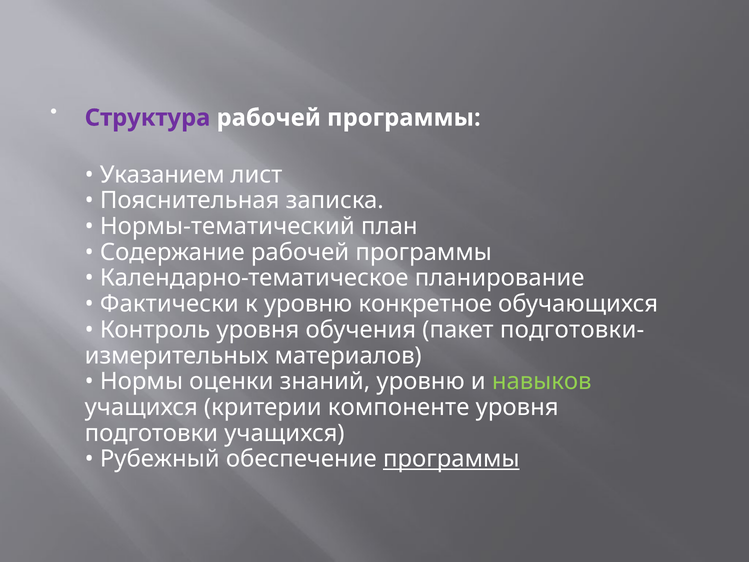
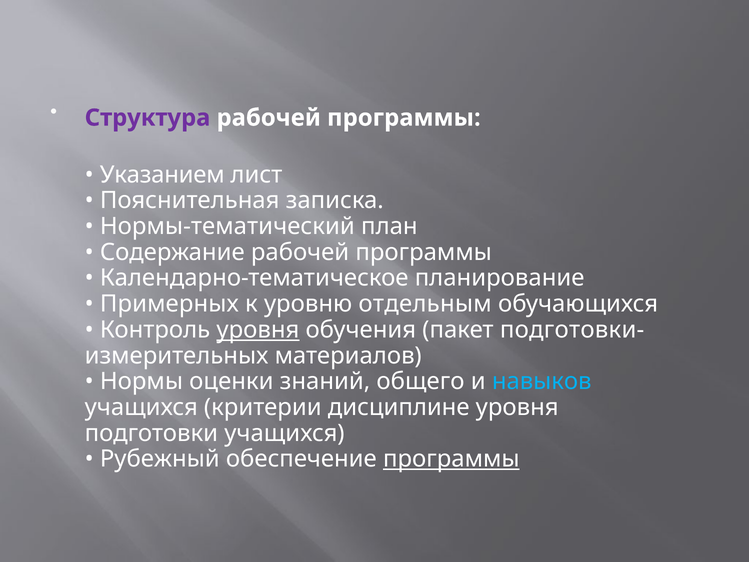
Фактически: Фактически -> Примерных (169, 304)
конкретное: конкретное -> отдельным (425, 304)
уровня underline: none -> present (258, 330)
знаний уровню: уровню -> общего (421, 381)
навыков colour: light green -> light blue (542, 381)
компоненте: компоненте -> дисциплине (399, 407)
